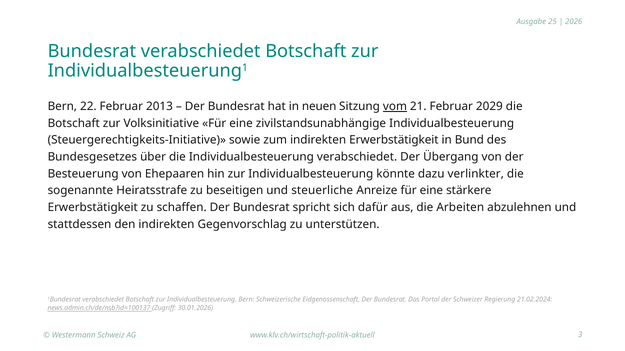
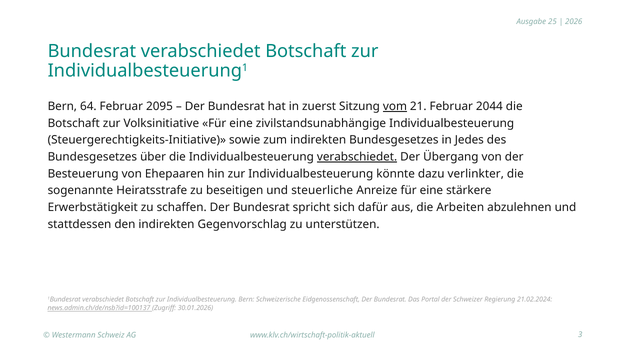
22: 22 -> 64 (88, 107)
2013: 2013 -> 2095 (159, 107)
neuen: neuen -> zuerst (319, 107)
2029: 2029 -> 2044 (489, 107)
indirekten Erwerbstätigkeit: Erwerbstätigkeit -> Bundesgesetzes (394, 140)
Bund: Bund -> Jedes (469, 140)
verabschiedet underline: none -> present (357, 157)
